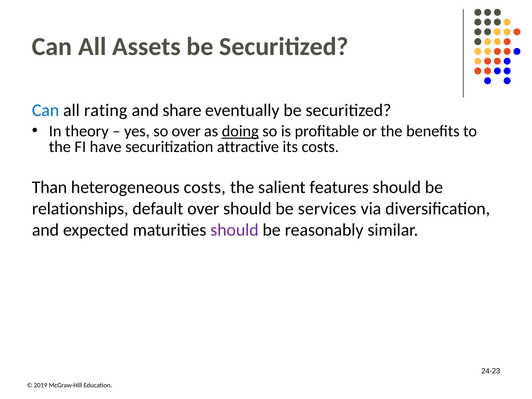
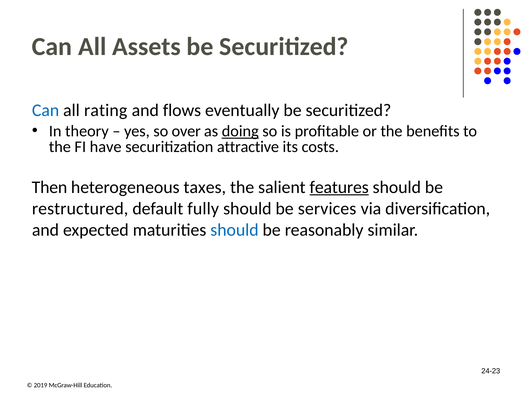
share: share -> flows (182, 110)
Than: Than -> Then (50, 187)
heterogeneous costs: costs -> taxes (205, 187)
features underline: none -> present (339, 187)
relationships: relationships -> restructured (80, 209)
default over: over -> fully (203, 209)
should colour: purple -> blue (234, 230)
